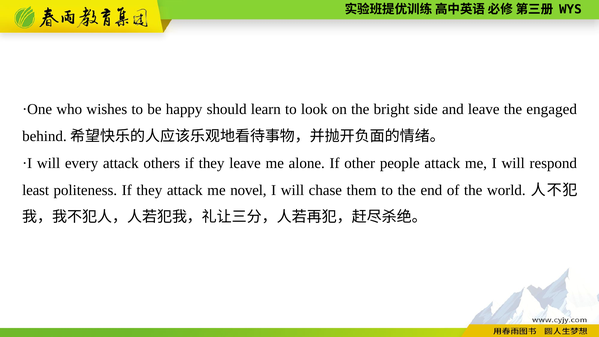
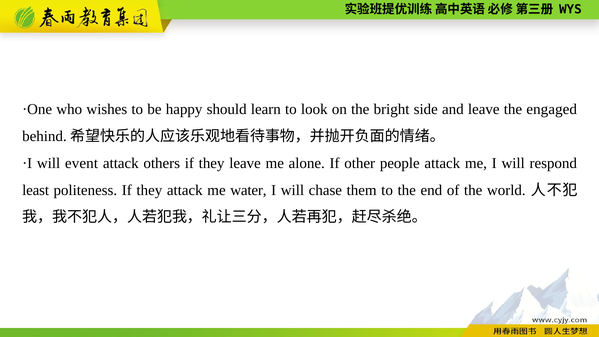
every: every -> event (81, 163)
novel: novel -> water (248, 190)
